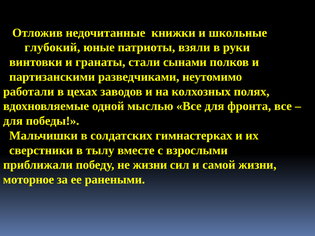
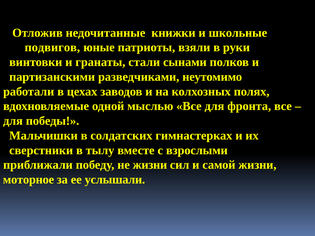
глубокий: глубокий -> подвигов (52, 47)
ранеными: ранеными -> услышали (115, 180)
